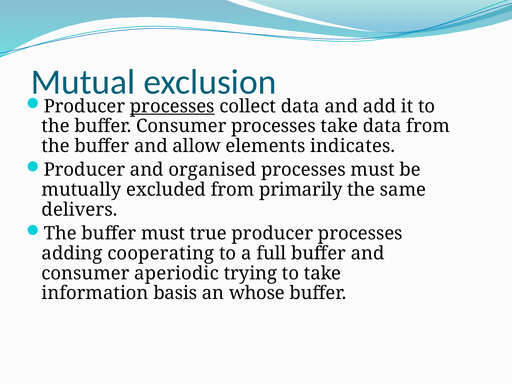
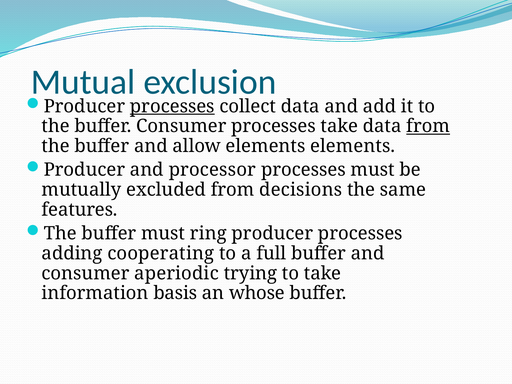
from underline: none -> present (428, 126)
elements indicates: indicates -> elements (353, 146)
organised: organised -> processor (212, 170)
primarily: primarily -> decisions (301, 190)
delivers: delivers -> features (80, 210)
true: true -> ring (208, 233)
